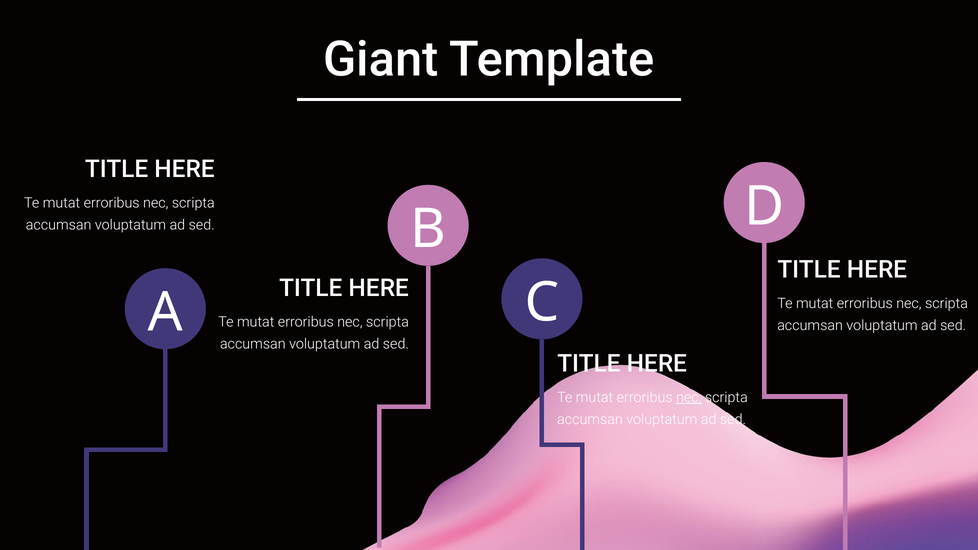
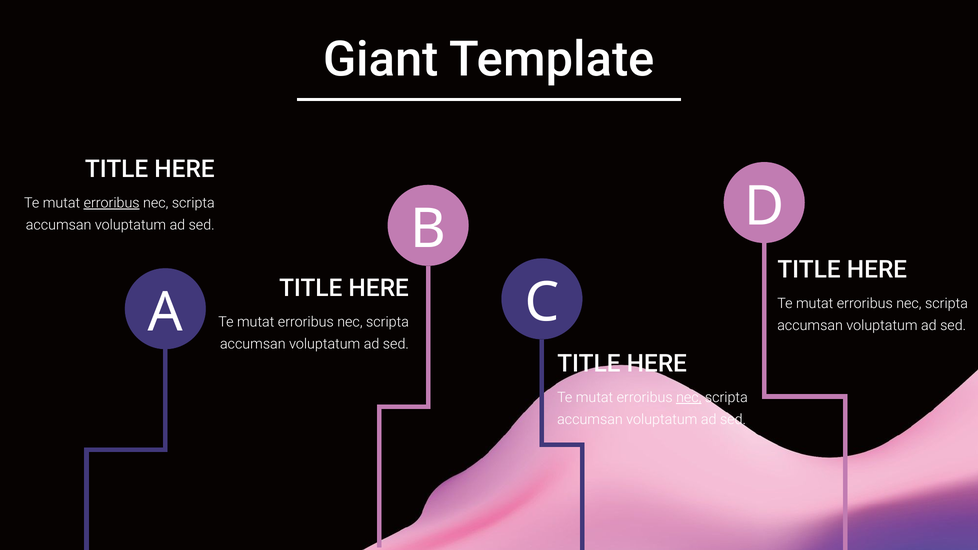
erroribus underline: none -> present (112, 203)
